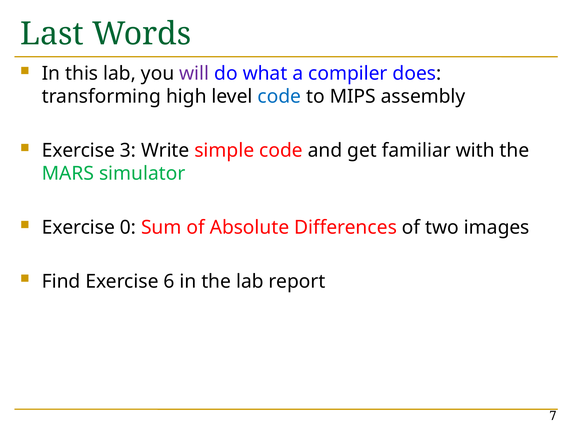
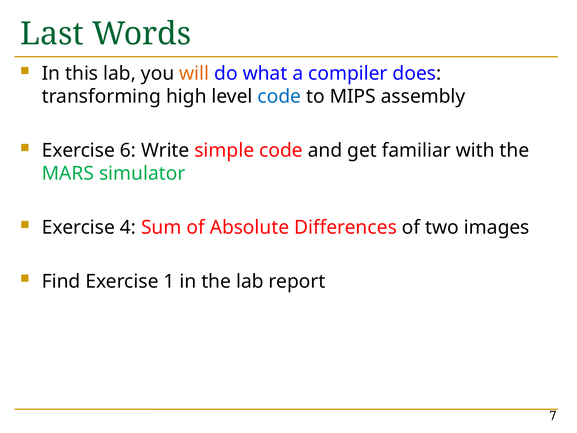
will colour: purple -> orange (194, 73)
3: 3 -> 6 (128, 150)
0: 0 -> 4 (128, 227)
6: 6 -> 1 (169, 281)
